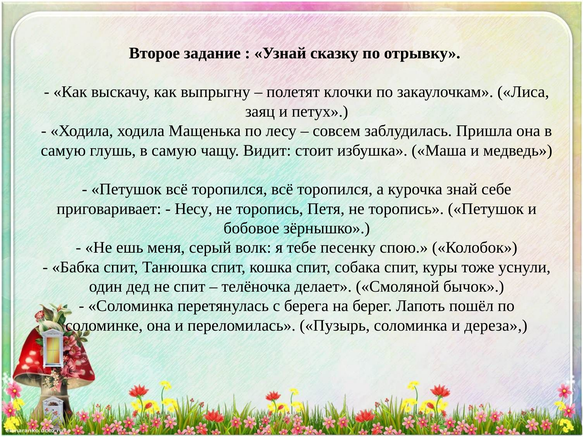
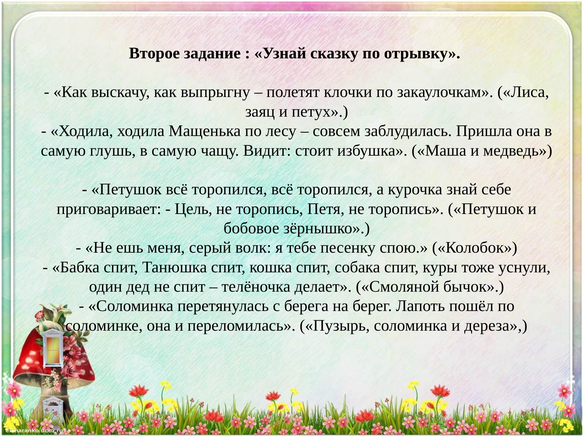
Несу: Несу -> Цель (194, 209)
